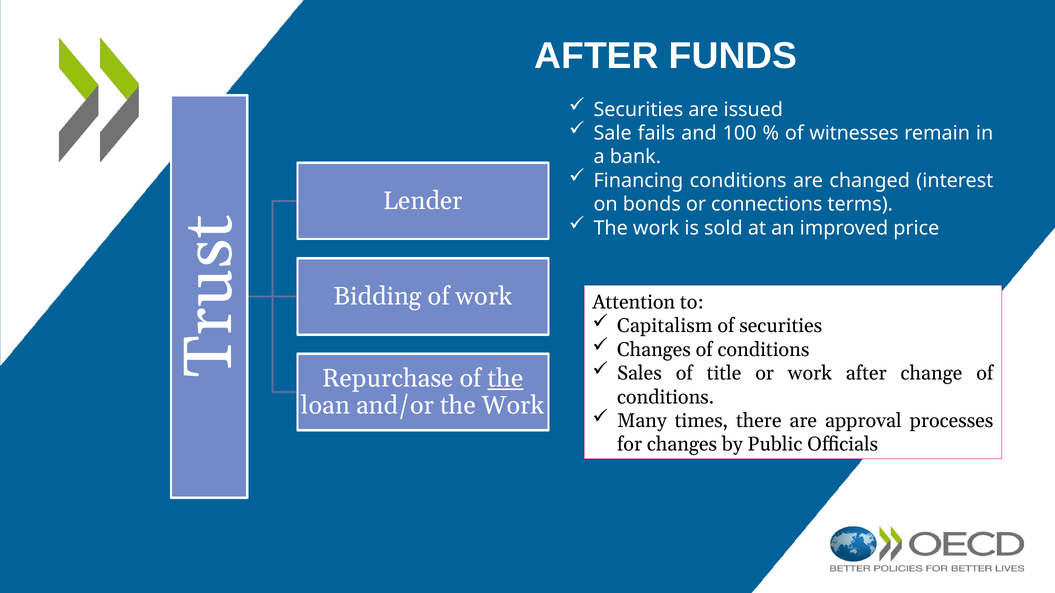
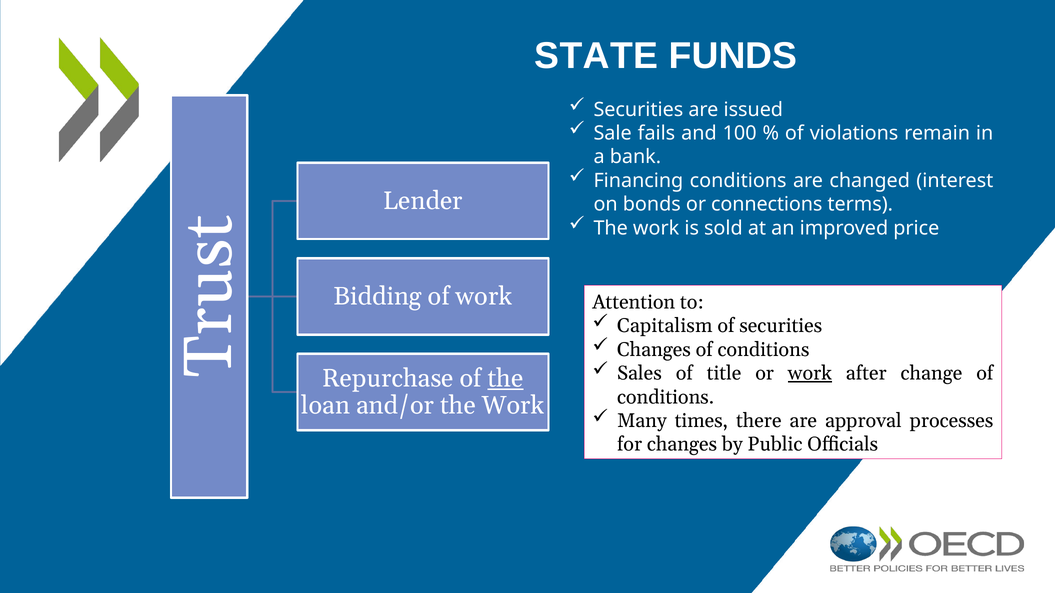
AFTER: AFTER -> STATE (596, 56)
witnesses: witnesses -> violations (854, 133)
work underline: none -> present (810, 374)
